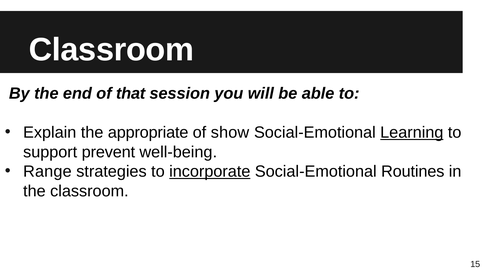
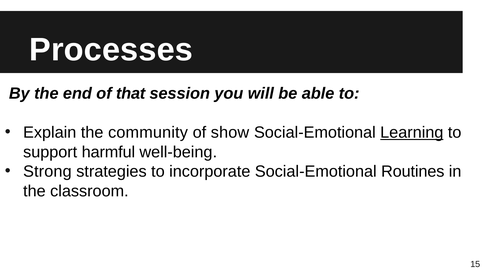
Classroom: Classroom -> Processes (111, 50)
appropriate: appropriate -> community (148, 132)
prevent: prevent -> harmful (108, 152)
Range: Range -> Strong (47, 171)
incorporate underline: present -> none (210, 171)
